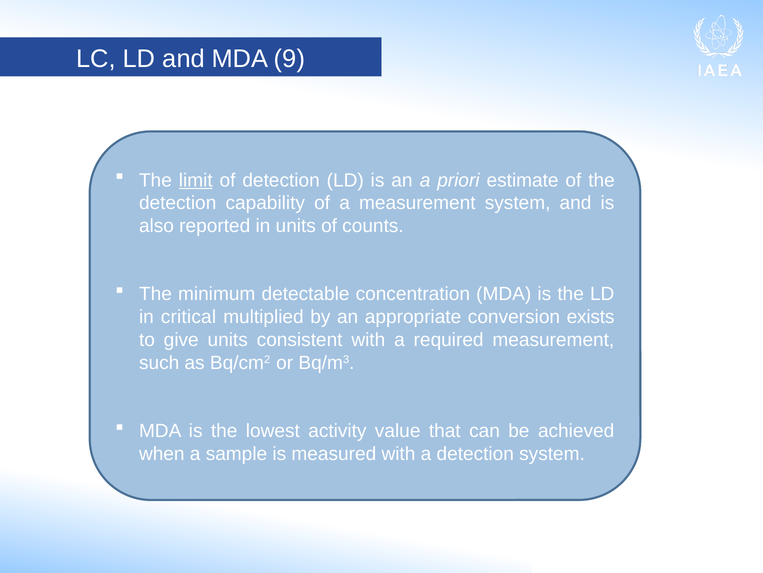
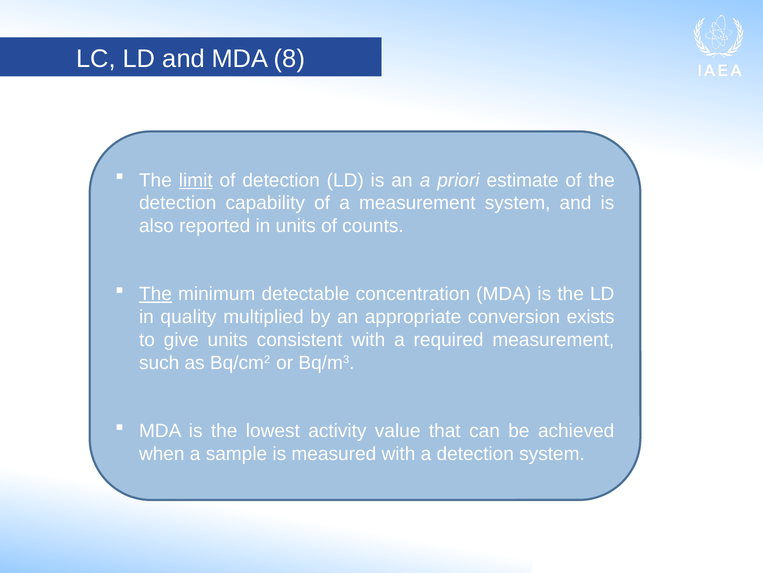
9: 9 -> 8 (290, 59)
The underline: none -> present (155, 294)
critical: critical -> quality (188, 317)
